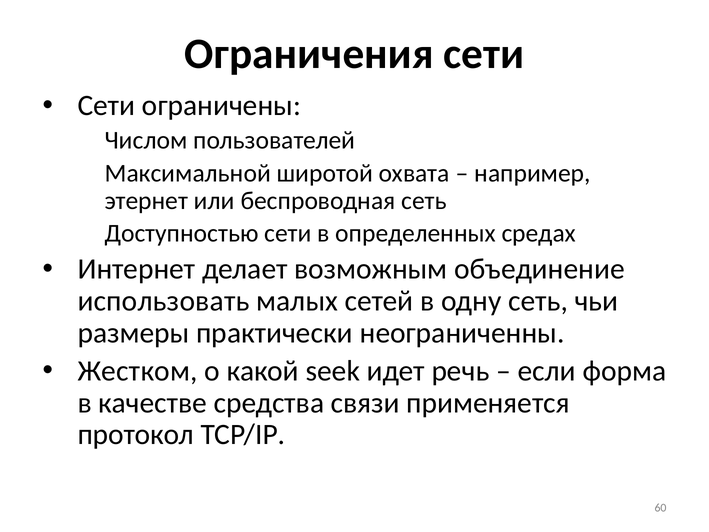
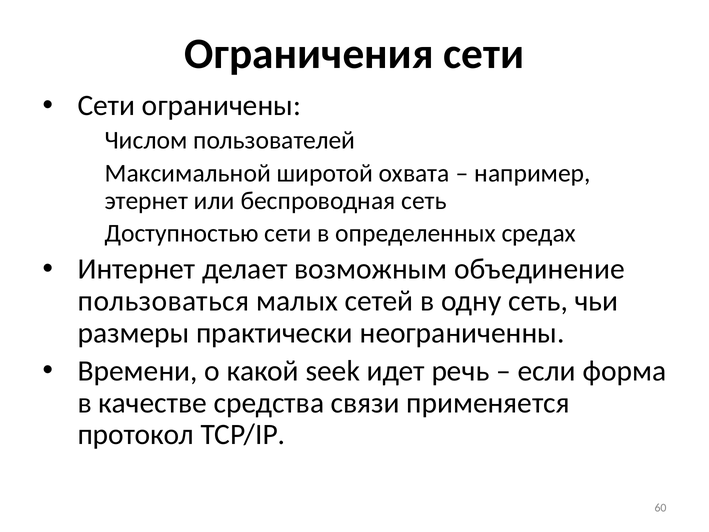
использовать: использовать -> пользоваться (164, 301)
Жестком: Жестком -> Времени (138, 371)
